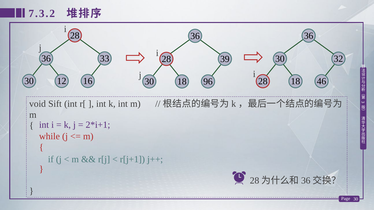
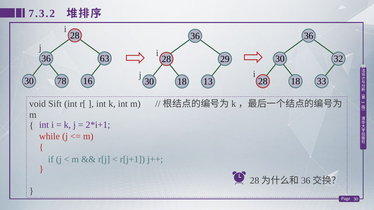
33: 33 -> 63 (105, 59)
39: 39 -> 29 (225, 59)
12: 12 -> 78 (62, 81)
46: 46 -> 33 (322, 81)
96: 96 -> 13 (208, 82)
